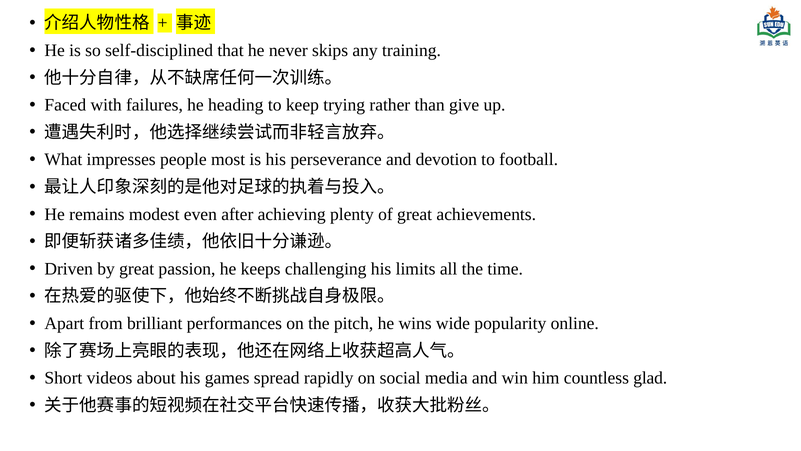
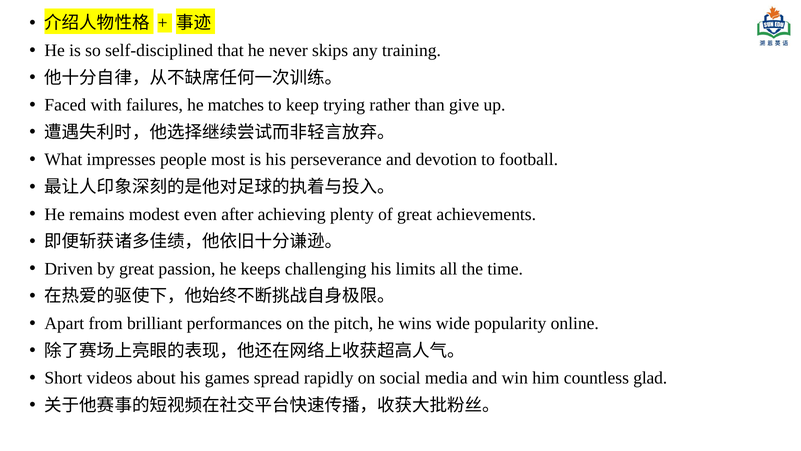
heading: heading -> matches (236, 105)
